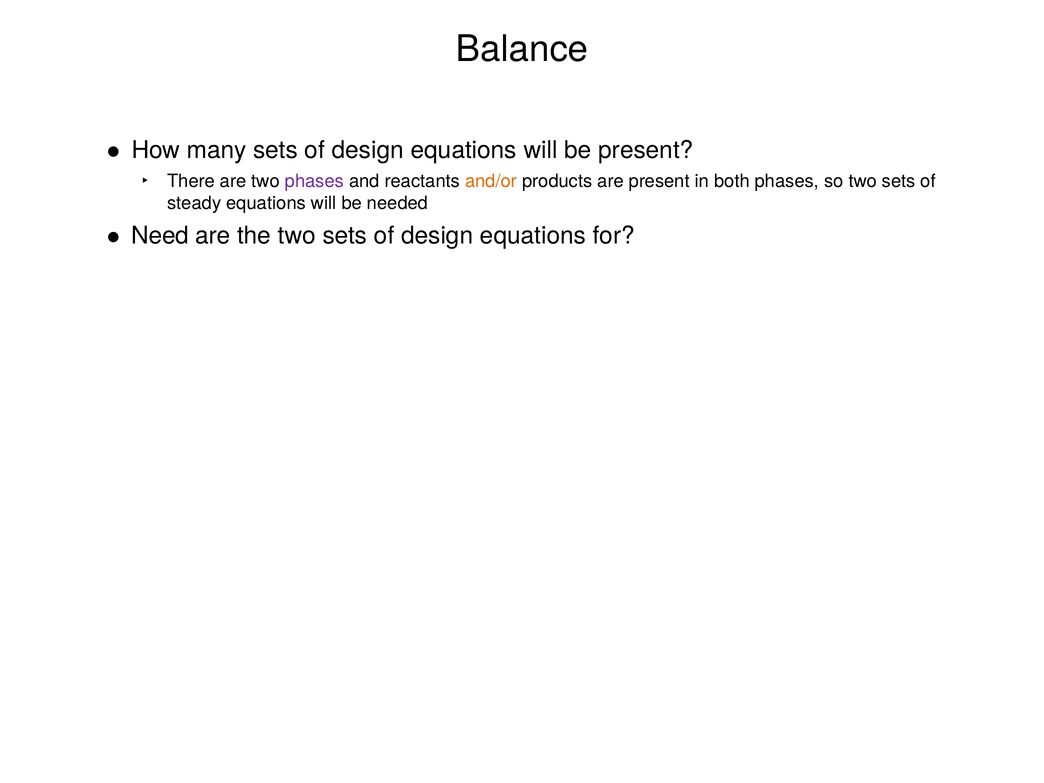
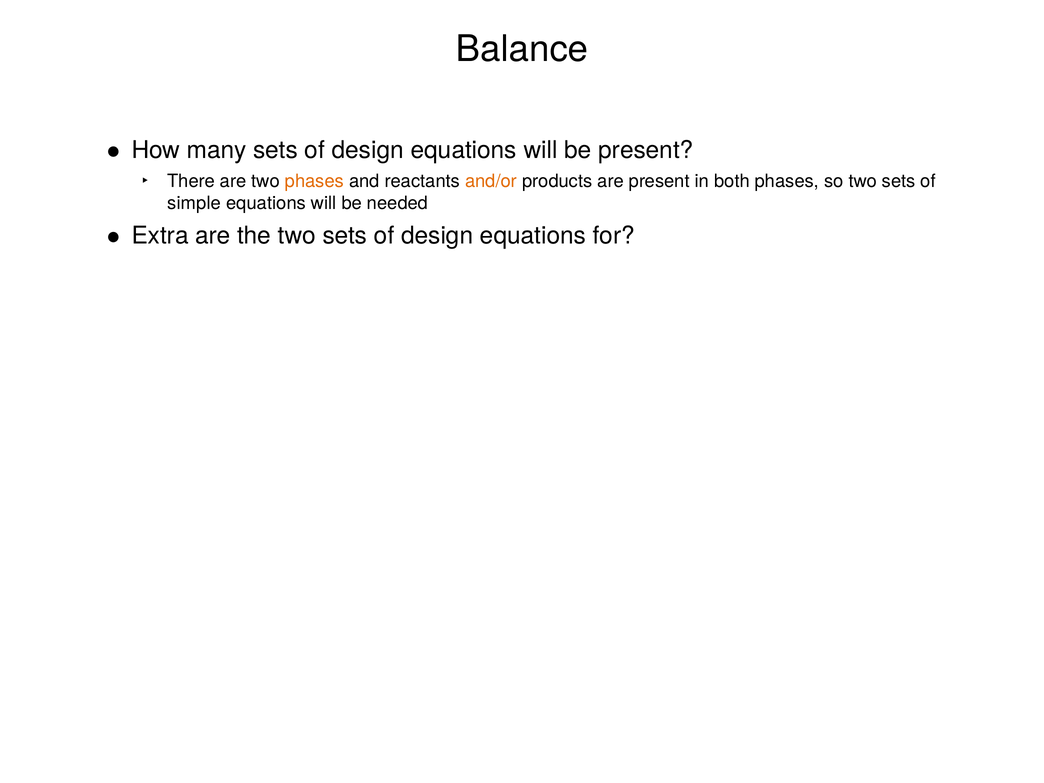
phases colour: purple -> orange (314, 181)
steady: steady -> simple (194, 203)
Need: Need -> Extra (160, 236)
